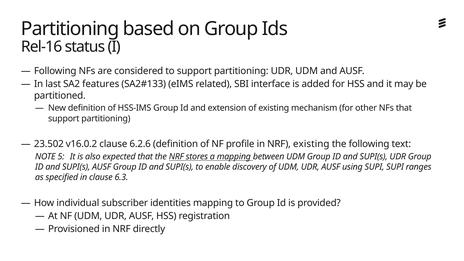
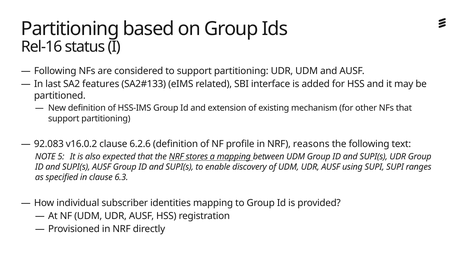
23.502: 23.502 -> 92.083 (49, 144)
NRF existing: existing -> reasons (311, 144)
